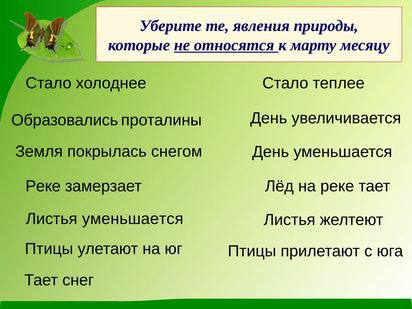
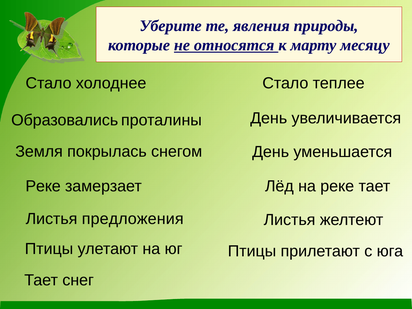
Листья уменьшается: уменьшается -> предложения (133, 219)
